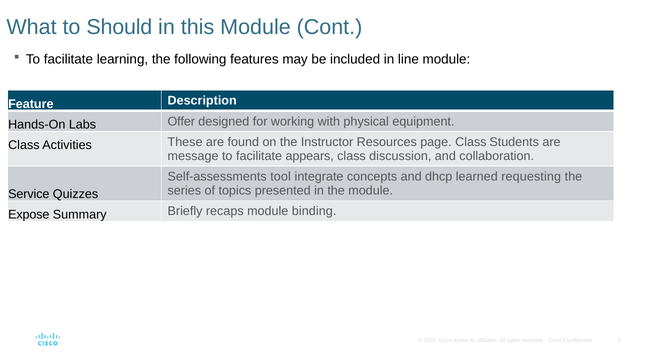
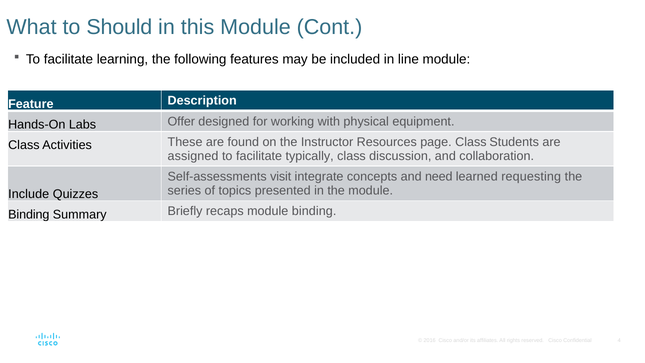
message: message -> assigned (193, 156)
appears: appears -> typically (310, 156)
tool: tool -> visit (281, 177)
dhcp: dhcp -> need (439, 177)
Service: Service -> Include (29, 194)
Expose: Expose -> Binding (29, 214)
